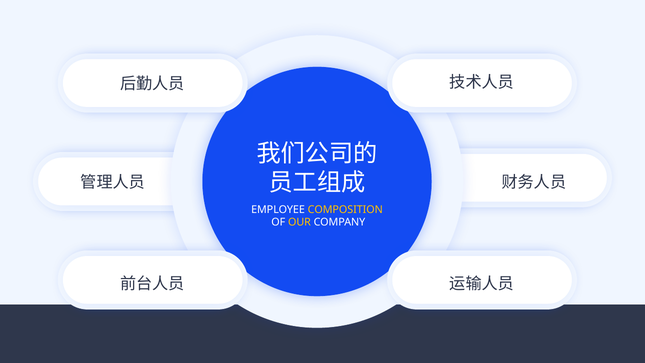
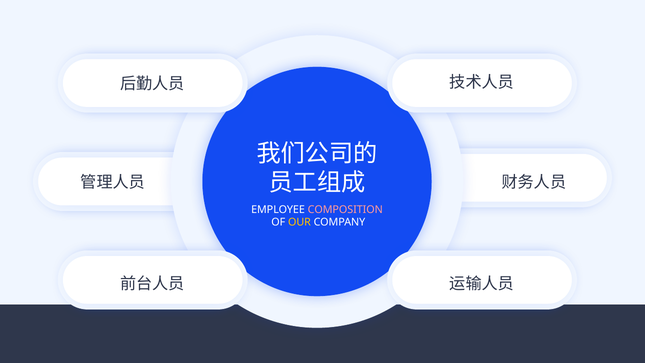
COMPOSITION colour: yellow -> pink (345, 209)
